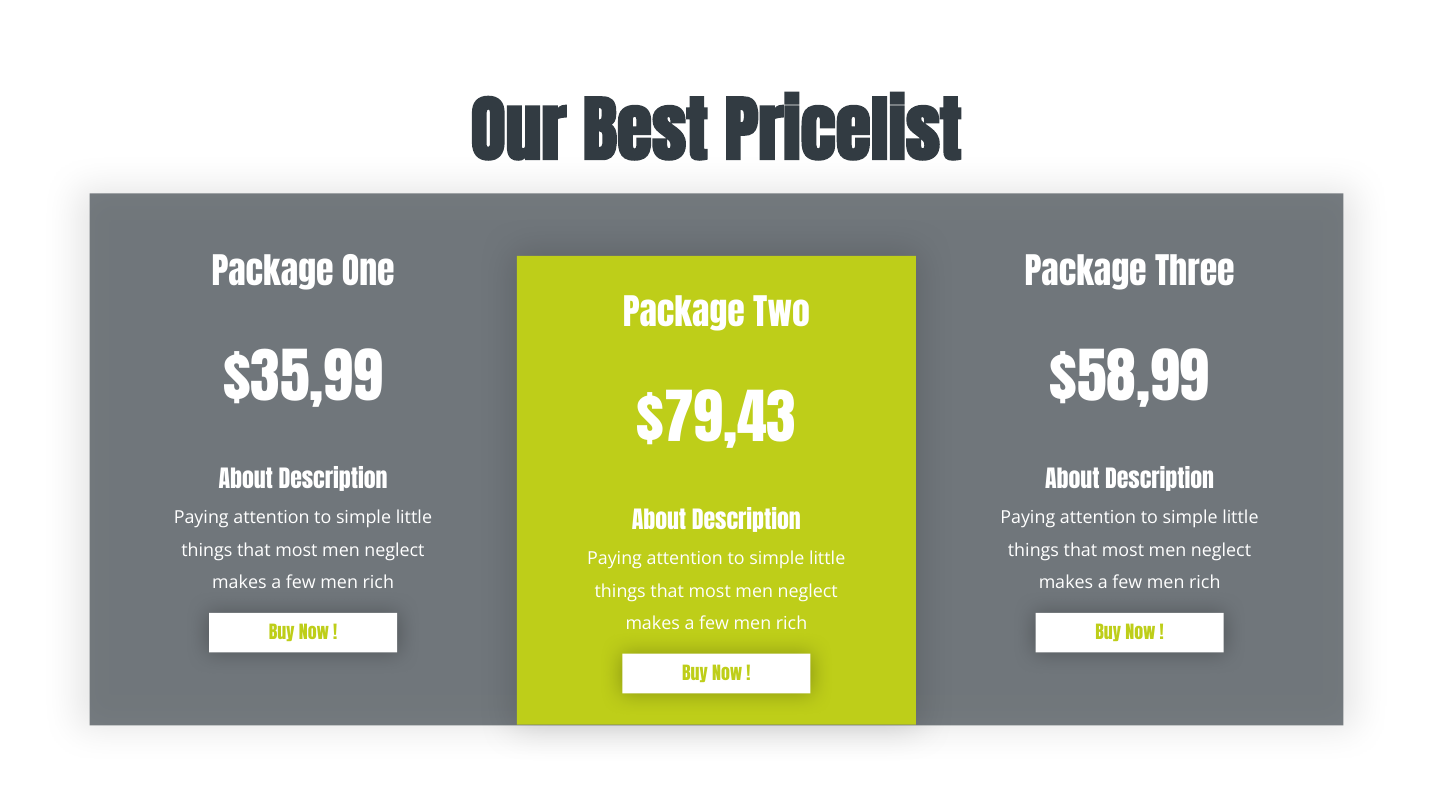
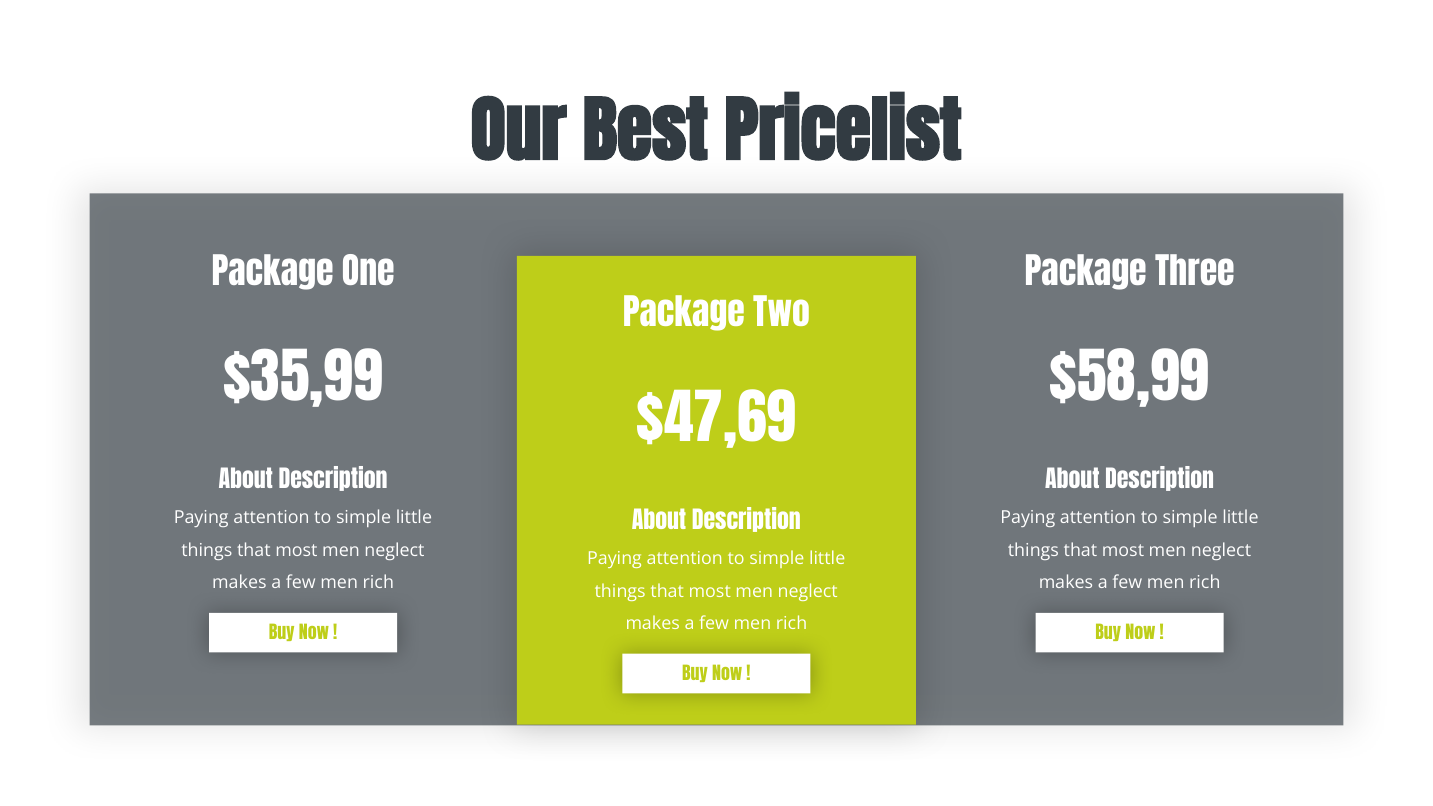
$79,43: $79,43 -> $47,69 (716, 422)
